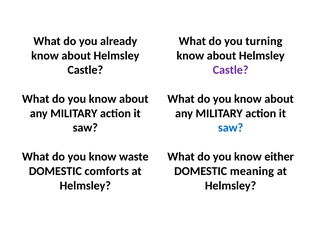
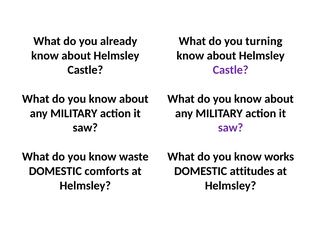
saw colour: blue -> purple (231, 128)
either: either -> works (279, 156)
meaning: meaning -> attitudes (252, 171)
